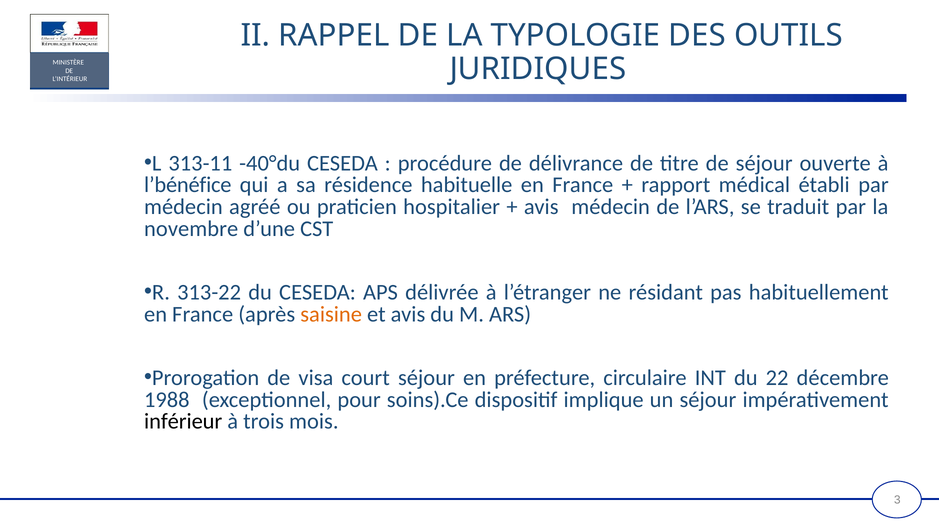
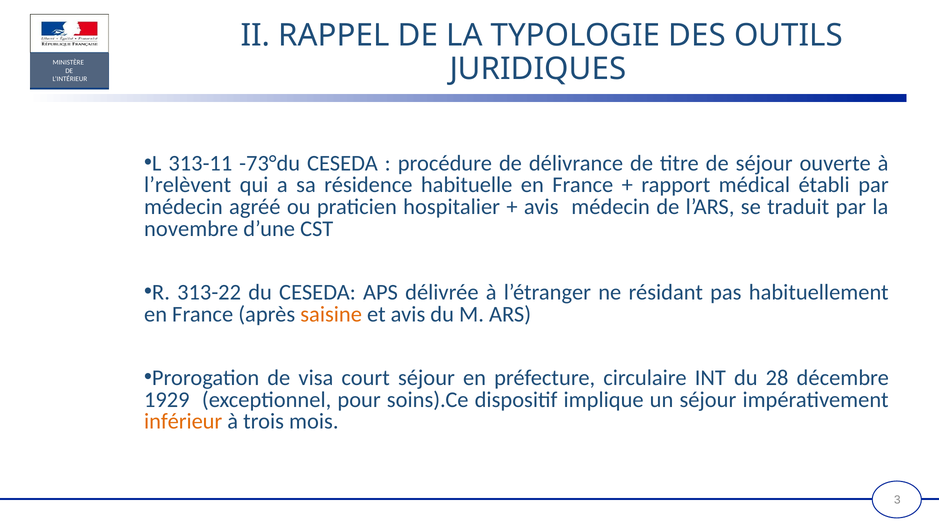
-40°du: -40°du -> -73°du (270, 163)
l’bénéfice: l’bénéfice -> l’relèvent (188, 185)
22: 22 -> 28 (777, 378)
1988: 1988 -> 1929 (167, 400)
inférieur colour: black -> orange (183, 422)
